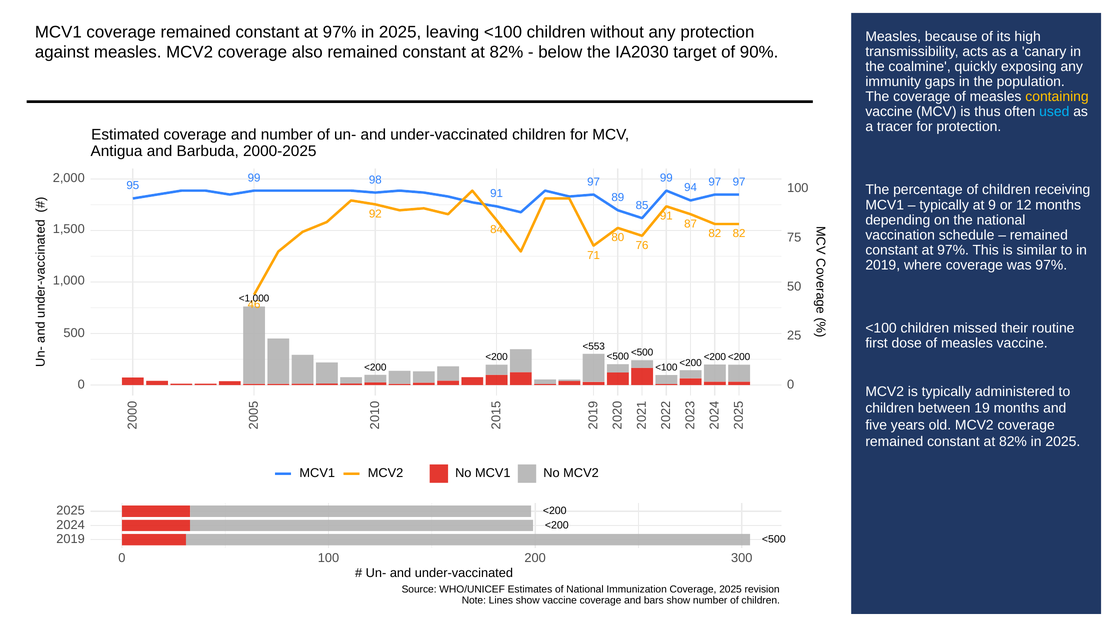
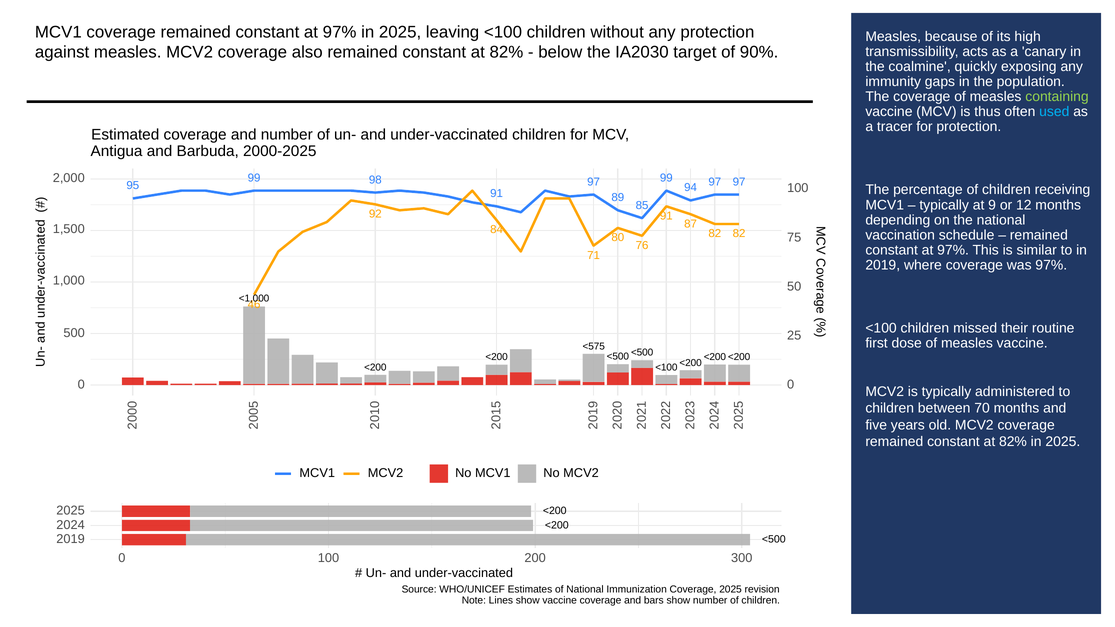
containing colour: yellow -> light green (1057, 97)
<553: <553 -> <575 (594, 346)
19: 19 -> 70 (982, 408)
